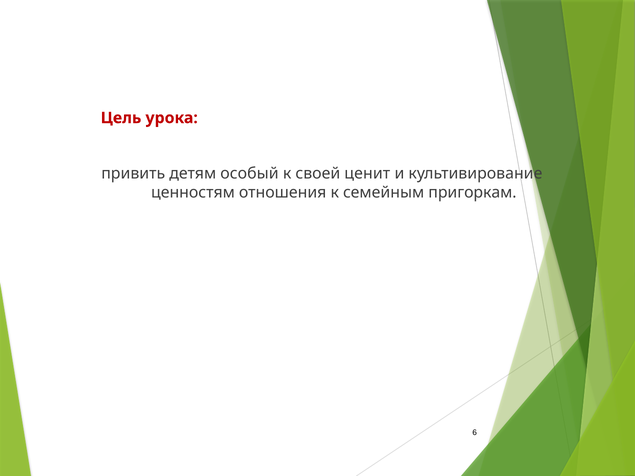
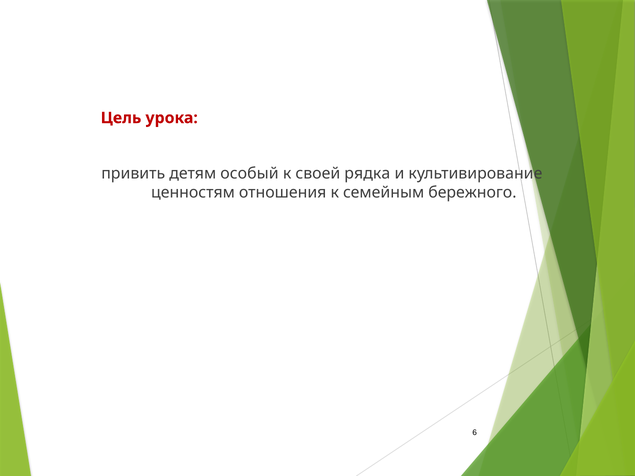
ценит: ценит -> рядка (367, 174)
пригоркам: пригоркам -> бережного (472, 193)
